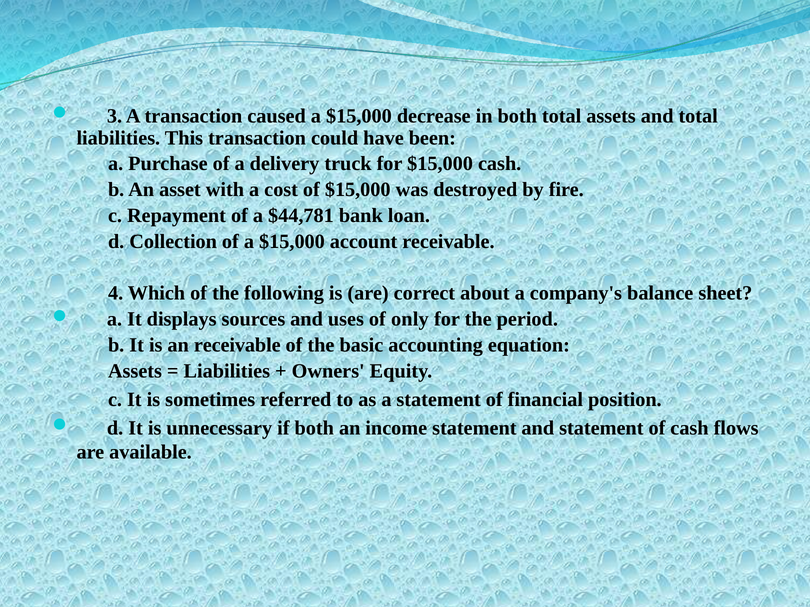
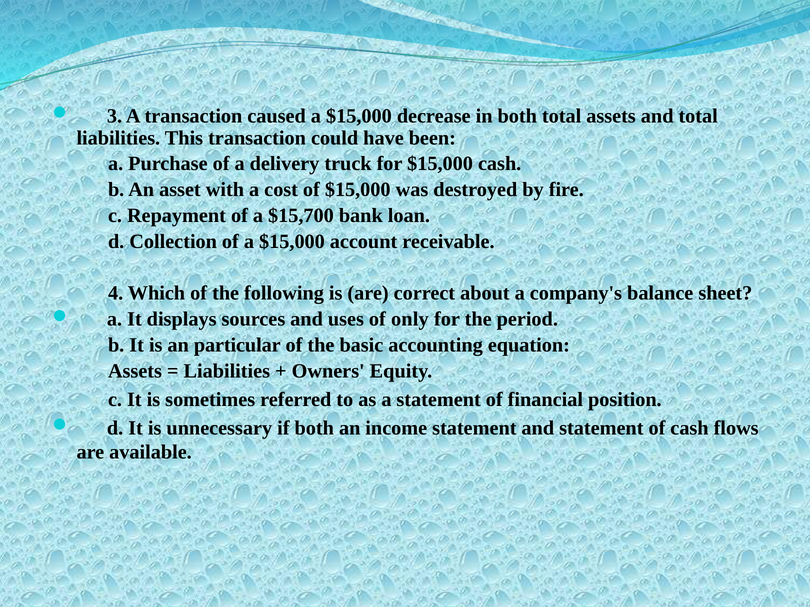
$44,781: $44,781 -> $15,700 (301, 216)
an receivable: receivable -> particular (237, 345)
